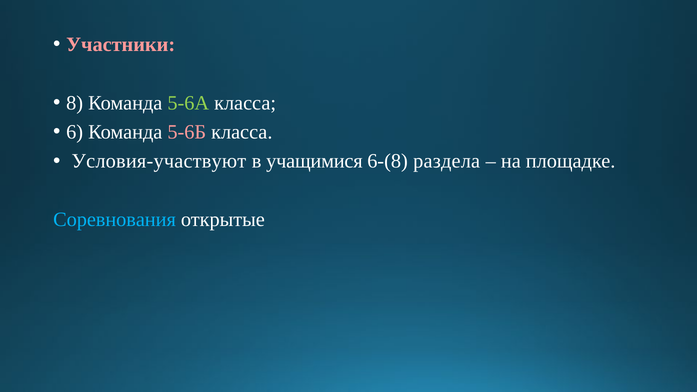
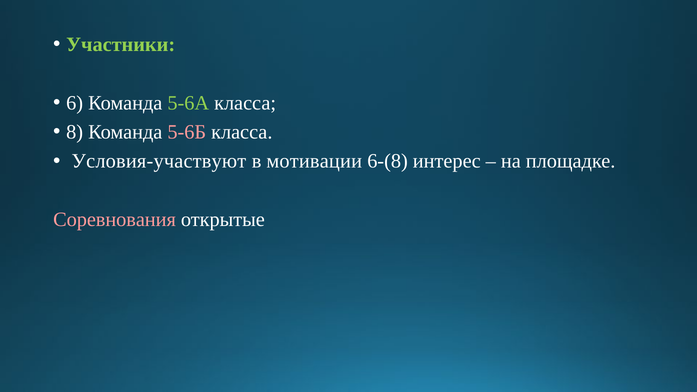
Участники colour: pink -> light green (121, 44)
8: 8 -> 6 (75, 103)
6: 6 -> 8 (75, 132)
учащимися: учащимися -> мотивации (314, 161)
раздела: раздела -> интерес (447, 161)
Соревнования colour: light blue -> pink (115, 220)
